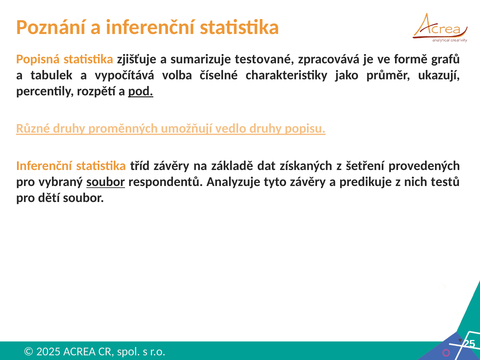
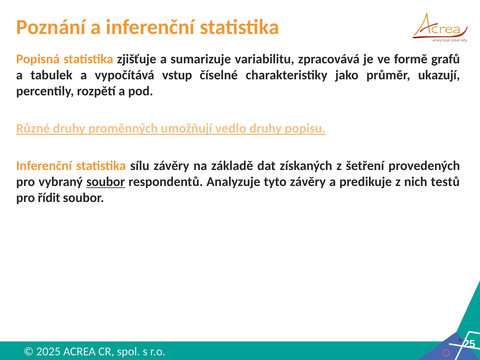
testované: testované -> variabilitu (265, 59)
volba: volba -> vstup (177, 75)
pod underline: present -> none (141, 91)
tříd: tříd -> sílu (140, 166)
dětí: dětí -> řídit (49, 198)
